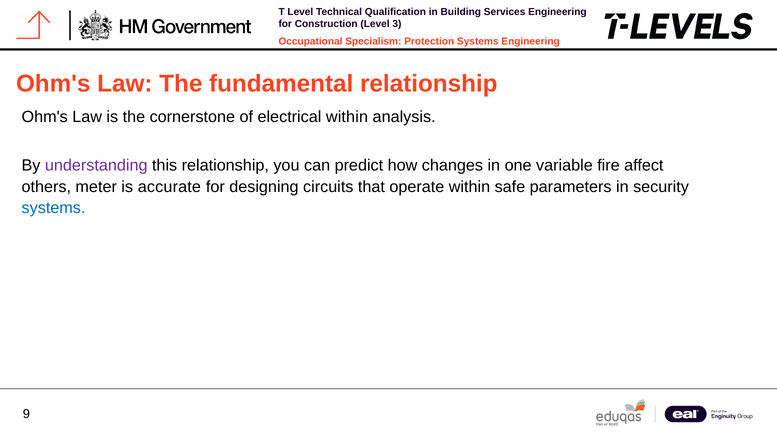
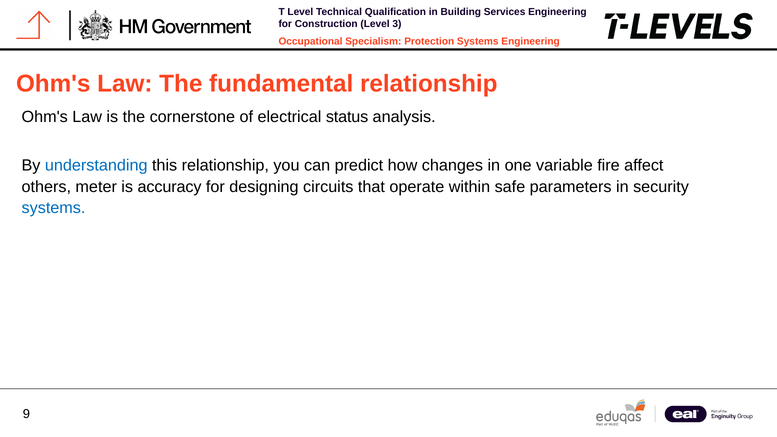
electrical within: within -> status (347, 117)
understanding colour: purple -> blue (96, 165)
accurate: accurate -> accuracy (170, 187)
